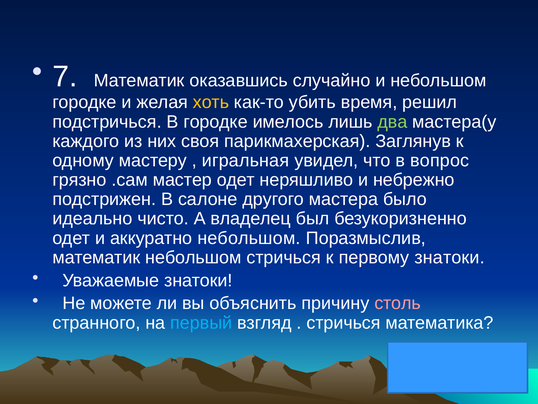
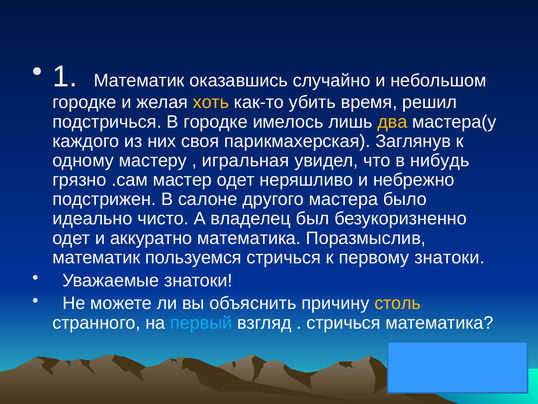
7: 7 -> 1 (65, 76)
два colour: light green -> yellow (392, 122)
вопрос: вопрос -> нибудь (440, 160)
аккуратно небольшом: небольшом -> математика (249, 238)
математик небольшом: небольшом -> пользуемся (193, 257)
столь colour: pink -> yellow (398, 303)
